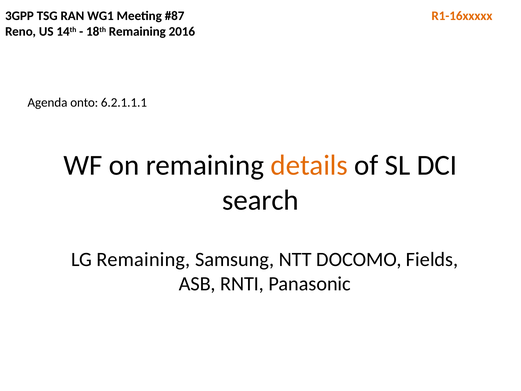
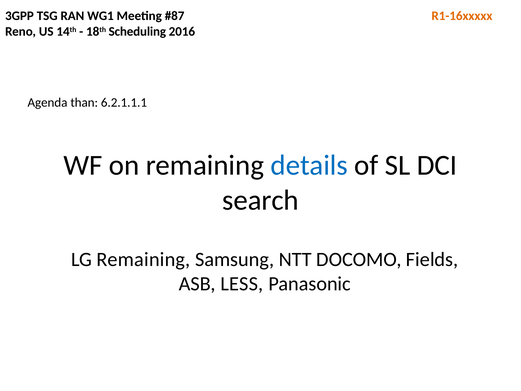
18th Remaining: Remaining -> Scheduling (137, 32)
onto: onto -> than (84, 102)
details colour: orange -> blue (309, 165)
RNTI: RNTI -> LESS (242, 284)
